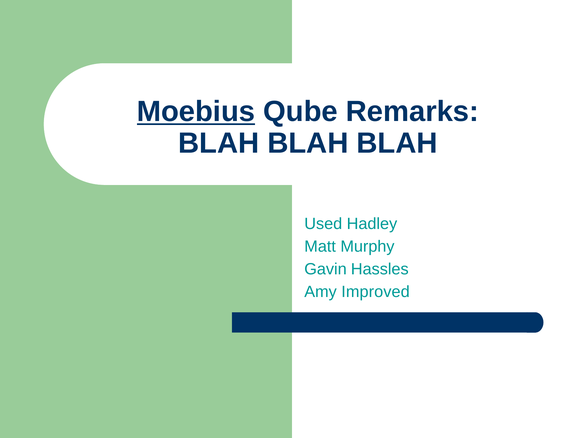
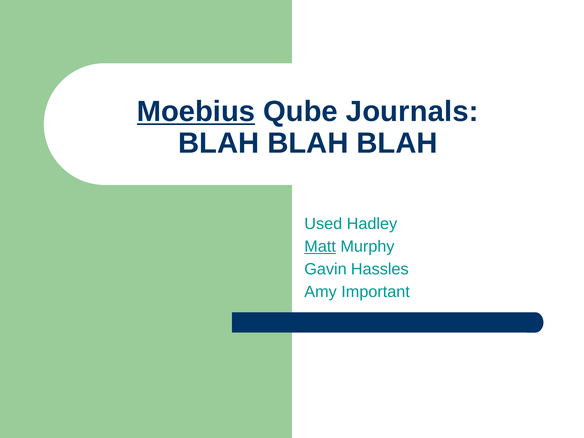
Remarks: Remarks -> Journals (412, 112)
Matt underline: none -> present (320, 246)
Improved: Improved -> Important (376, 292)
